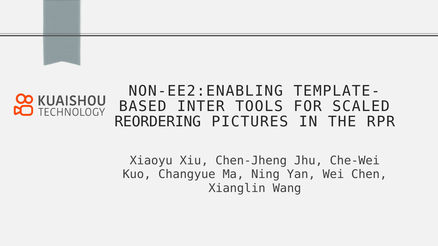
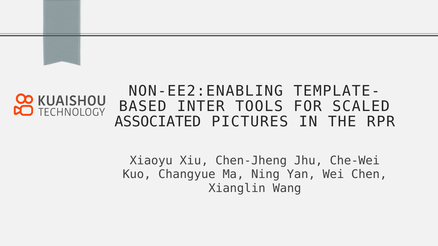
REORDERING: REORDERING -> ASSOCIATED (158, 122)
